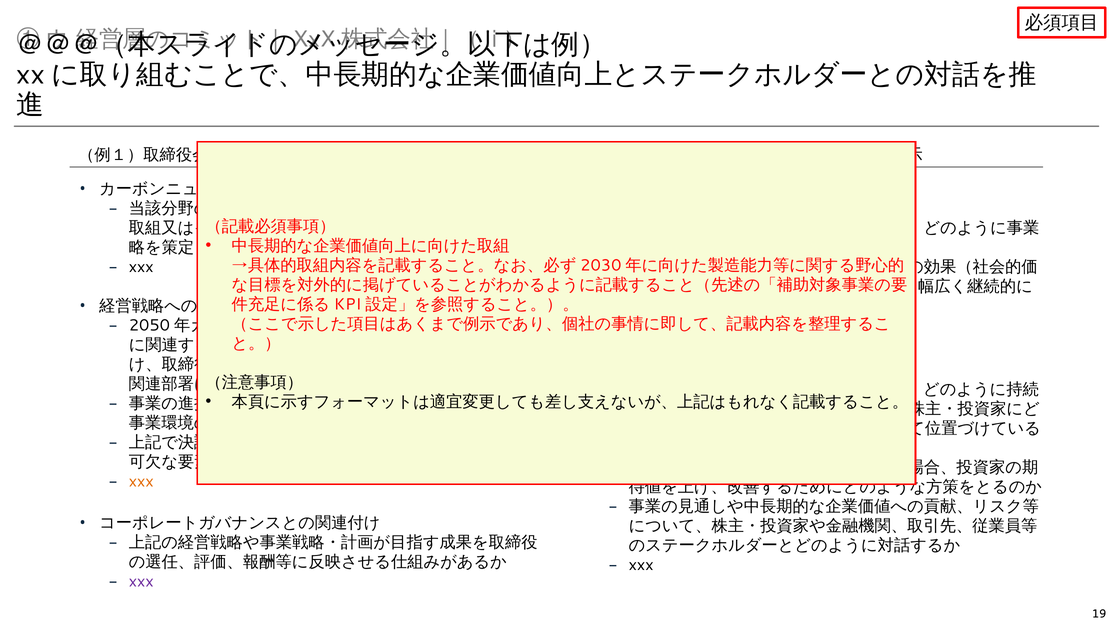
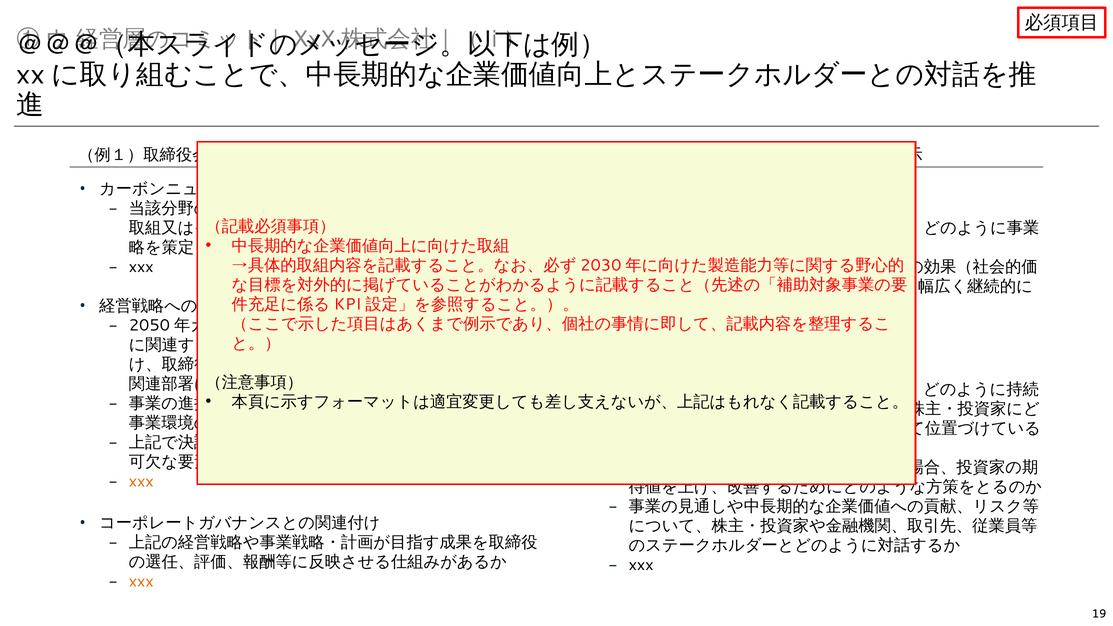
xxx colour: purple -> orange (141, 582)
